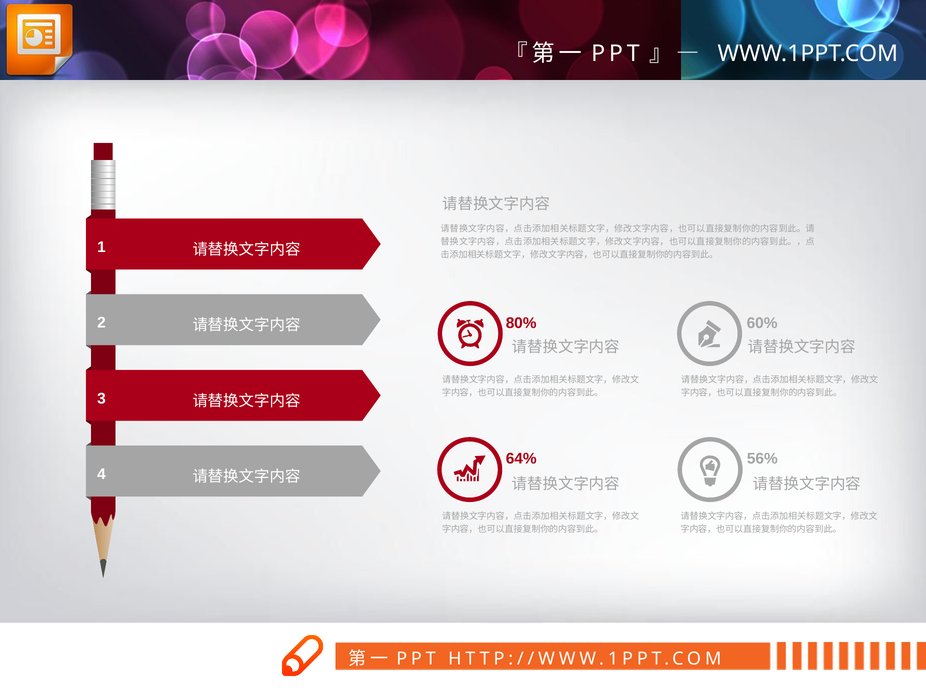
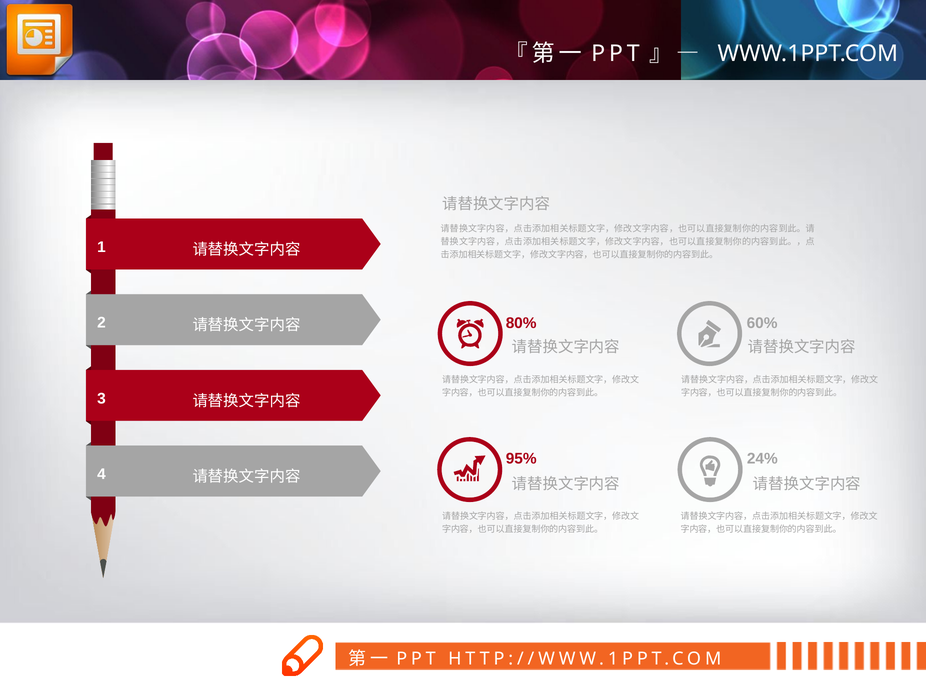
64%: 64% -> 95% (521, 459)
56%: 56% -> 24% (762, 459)
